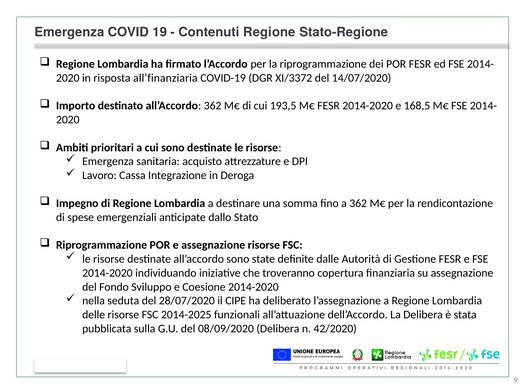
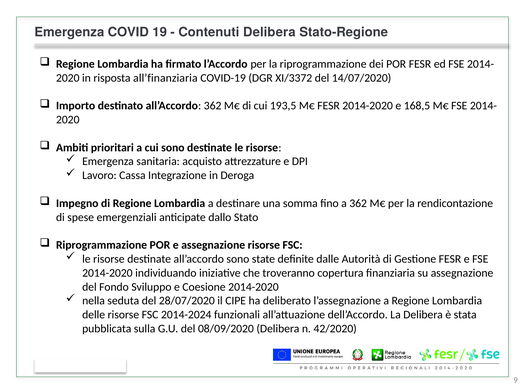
Contenuti Regione: Regione -> Delibera (269, 32)
2014-2025: 2014-2025 -> 2014-2024 (186, 315)
